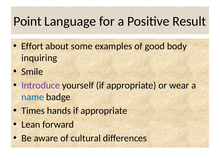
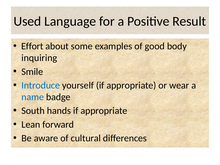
Point: Point -> Used (27, 21)
Introduce colour: purple -> blue (41, 85)
Times: Times -> South (33, 111)
